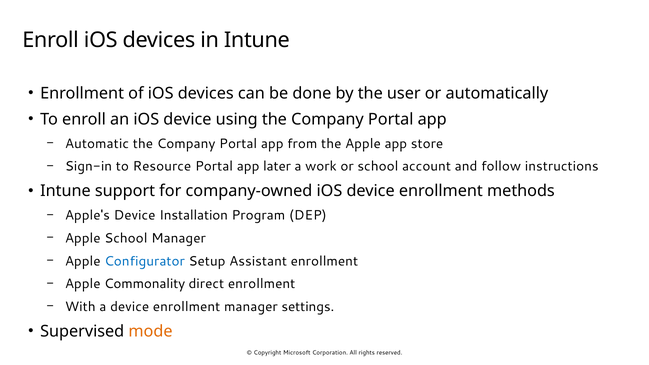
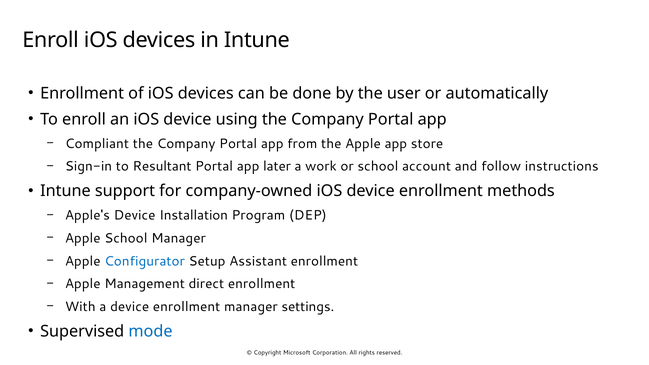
Automatic: Automatic -> Compliant (97, 144)
Resource: Resource -> Resultant (162, 166)
Commonality: Commonality -> Management (145, 284)
mode colour: orange -> blue (150, 331)
